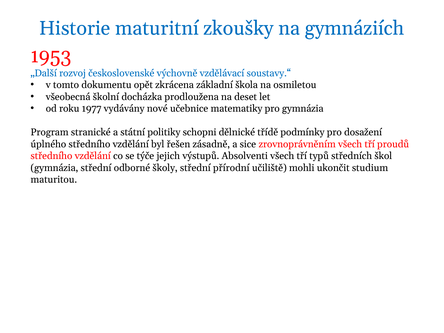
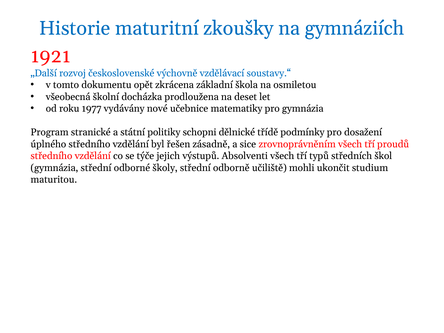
1953: 1953 -> 1921 (51, 56)
přírodní: přírodní -> odborně (231, 168)
